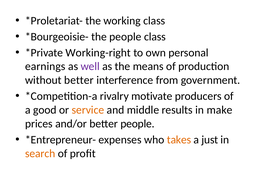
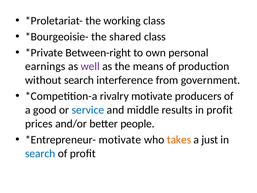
the people: people -> shared (125, 37)
Working-right: Working-right -> Between-right (98, 53)
without better: better -> search (79, 80)
service colour: orange -> blue (88, 110)
in make: make -> profit (220, 110)
expenses: expenses -> motivate (120, 140)
search colour: orange -> blue (40, 153)
